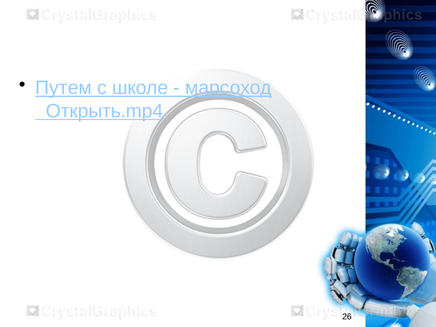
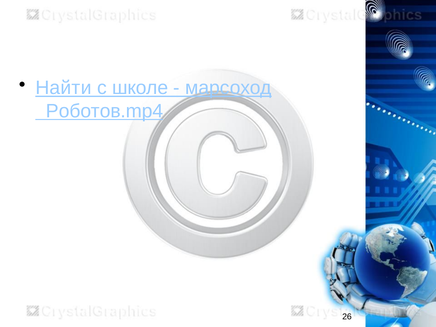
Путем: Путем -> Найти (63, 88)
Открыть.mp4: Открыть.mp4 -> Роботов.mp4 (105, 111)
